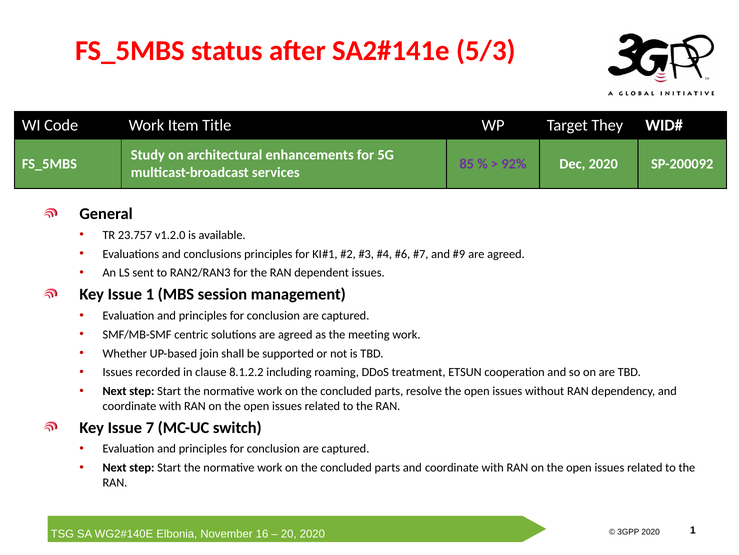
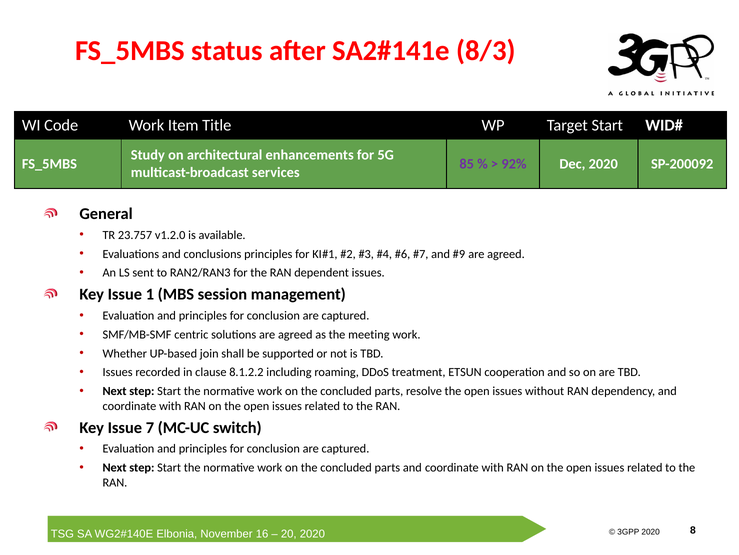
5/3: 5/3 -> 8/3 (486, 51)
Target They: They -> Start (607, 125)
2020 1: 1 -> 8 (693, 530)
